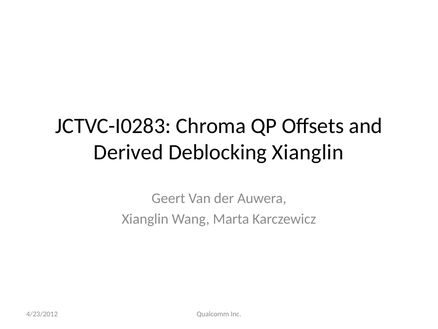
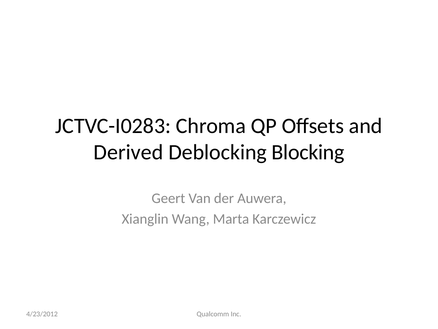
Deblocking Xianglin: Xianglin -> Blocking (308, 152)
